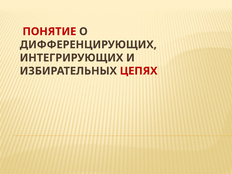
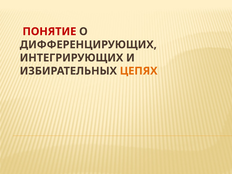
ЦЕПЯХ colour: red -> orange (139, 71)
